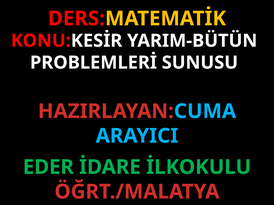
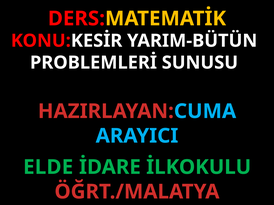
EDER: EDER -> ELDE (48, 168)
